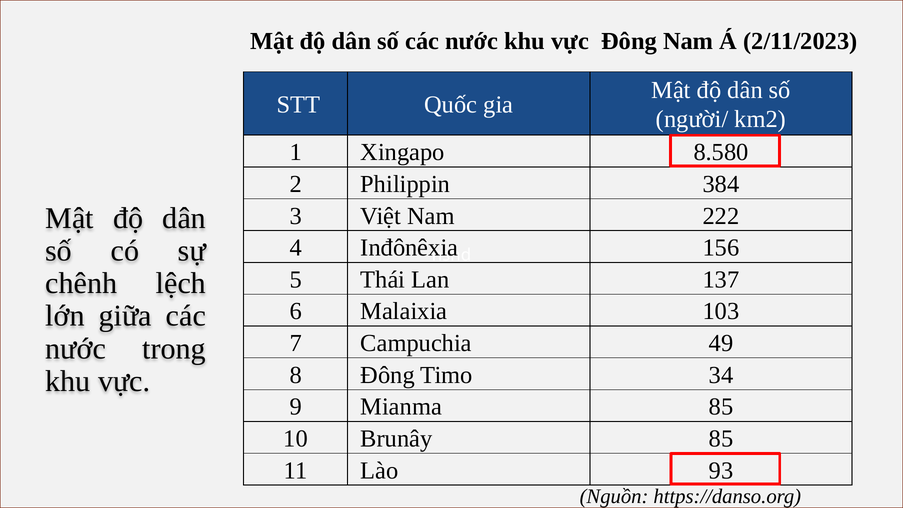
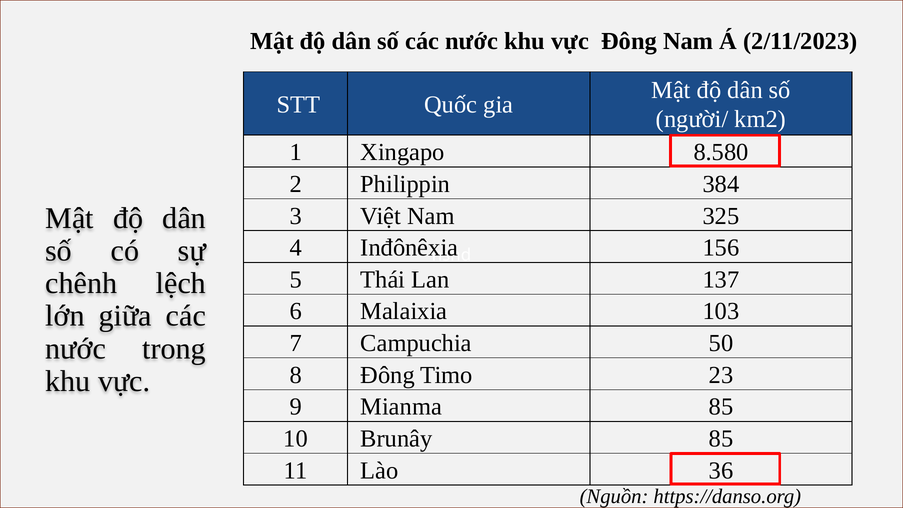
222: 222 -> 325 (721, 216)
49: 49 -> 50 (721, 343)
34: 34 -> 23 (721, 375)
93: 93 -> 36 (721, 470)
